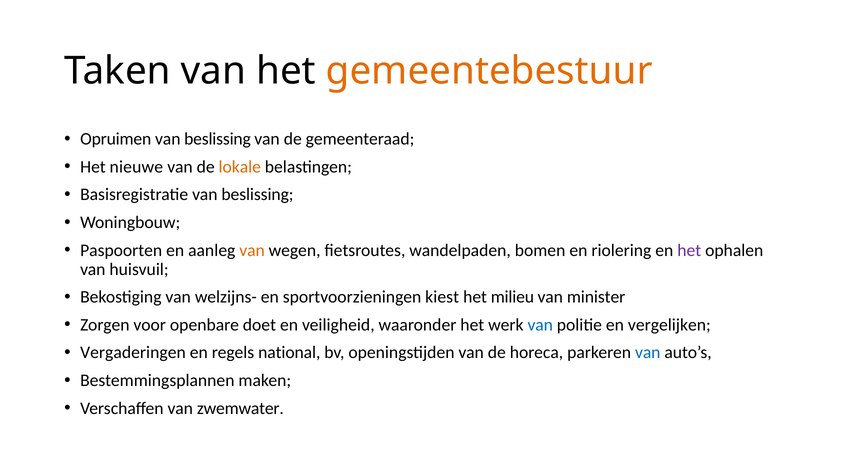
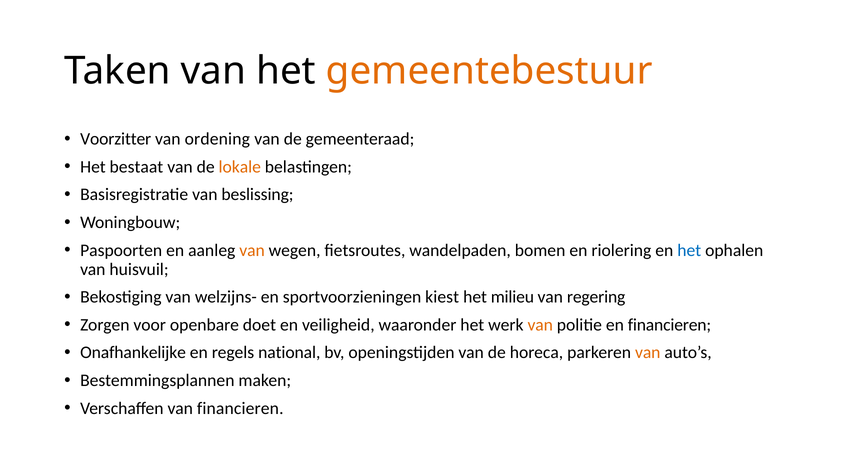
Opruimen: Opruimen -> Voorzitter (116, 139)
beslissing: beslissing -> ordening (217, 139)
nieuwe: nieuwe -> bestaat (136, 167)
het colour: purple -> blue (689, 250)
minister: minister -> regering (596, 297)
van colour: blue -> orange (540, 325)
en vergelijken: vergelijken -> financieren (669, 325)
Vergaderingen: Vergaderingen -> Onafhankelijke (133, 352)
van colour: blue -> orange (648, 352)
van zwemwater: zwemwater -> financieren (240, 408)
